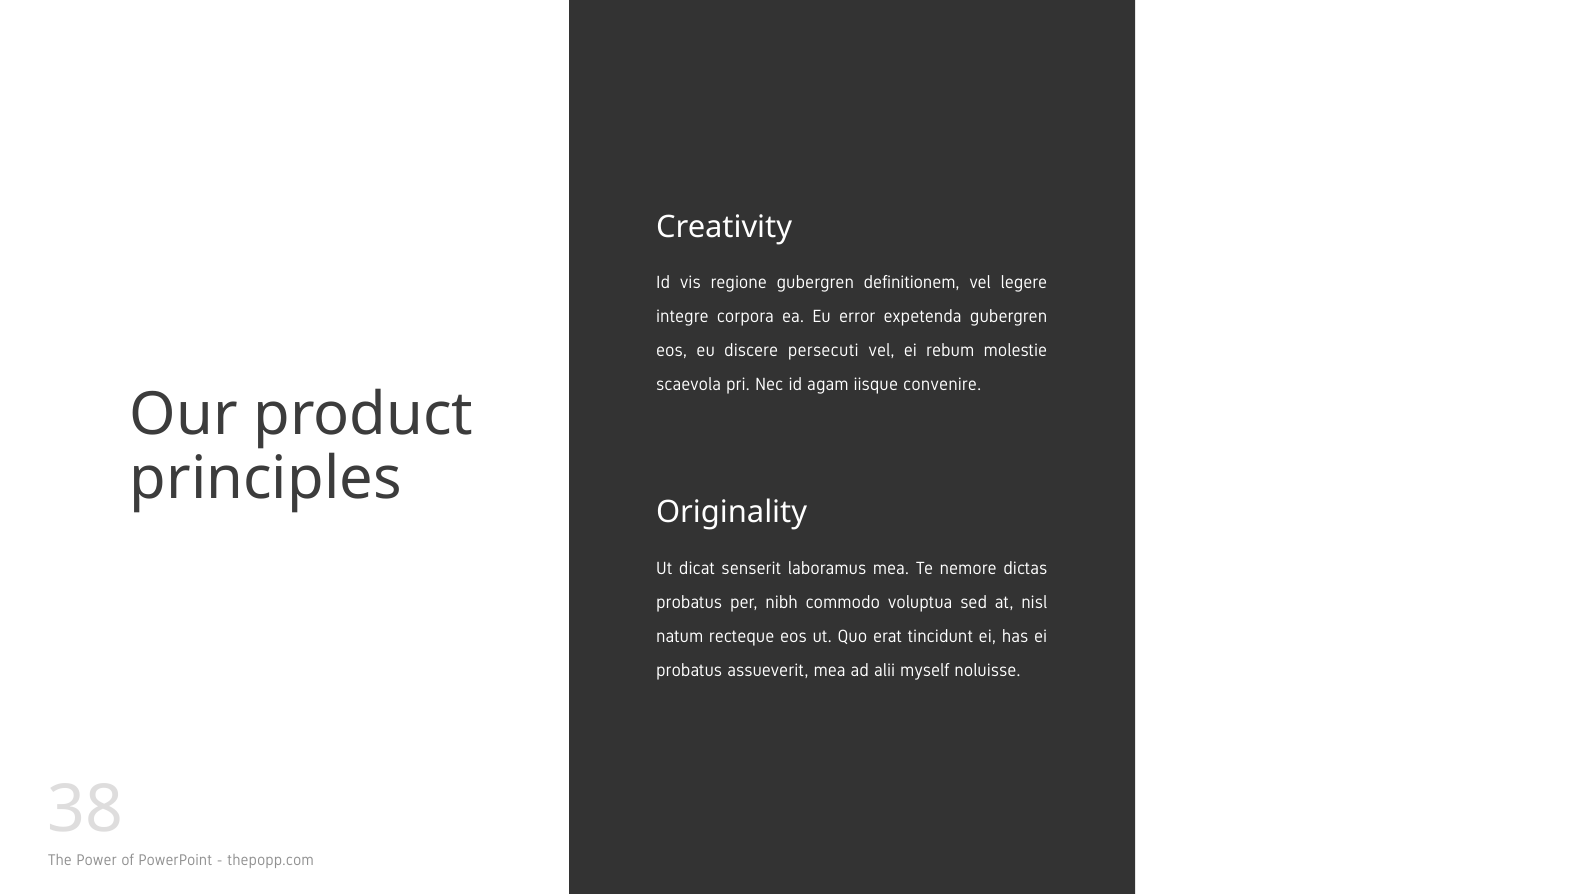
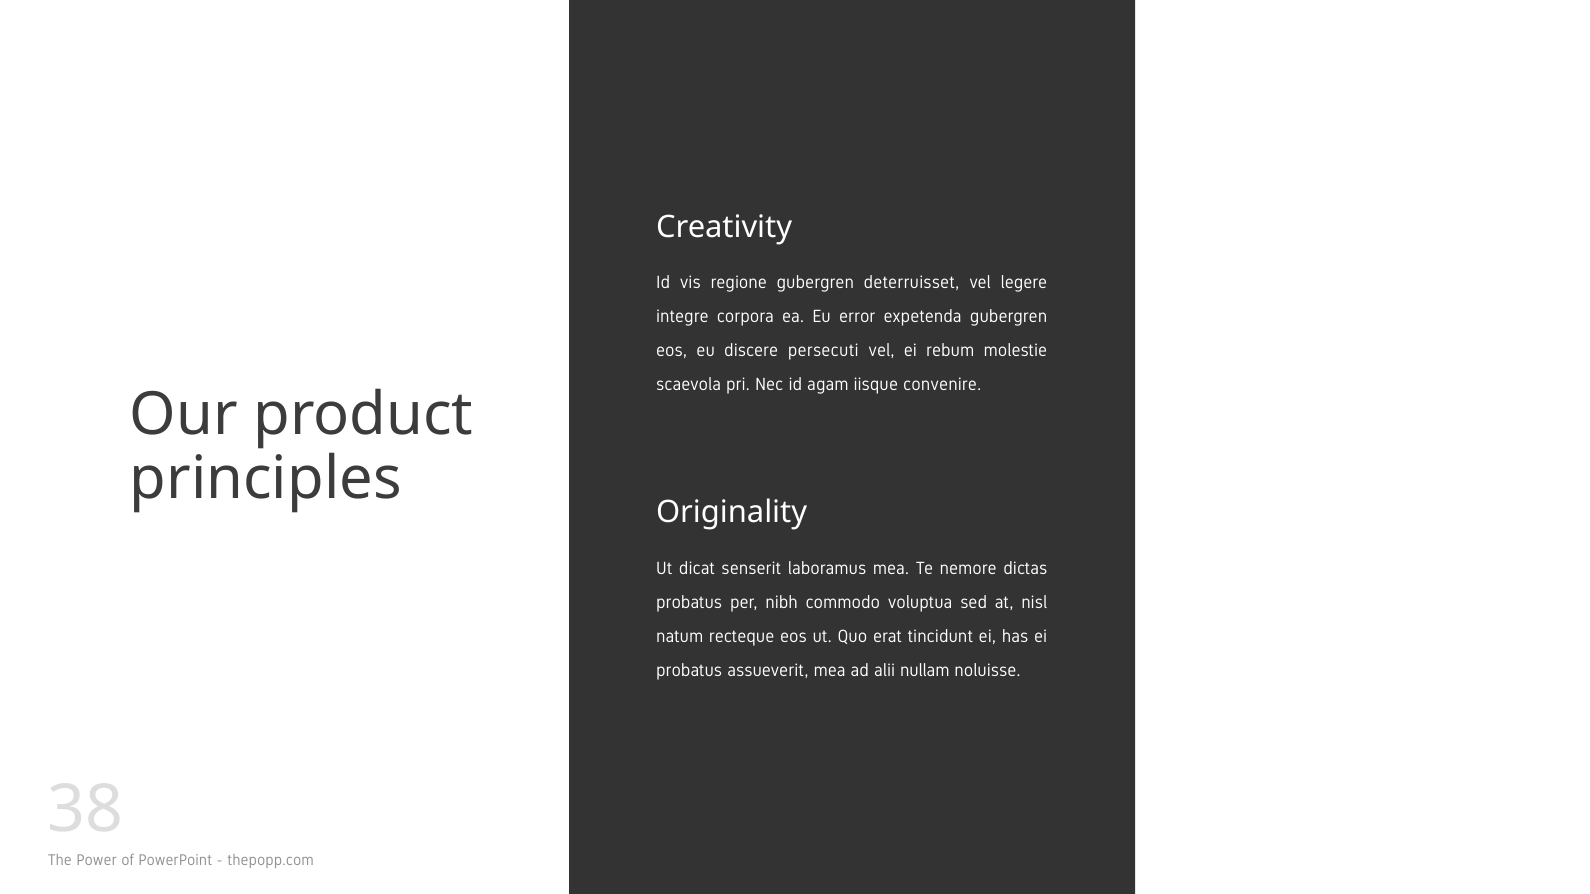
definitionem: definitionem -> deterruisset (912, 283)
myself: myself -> nullam (925, 670)
